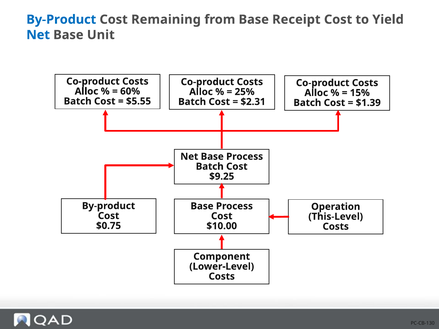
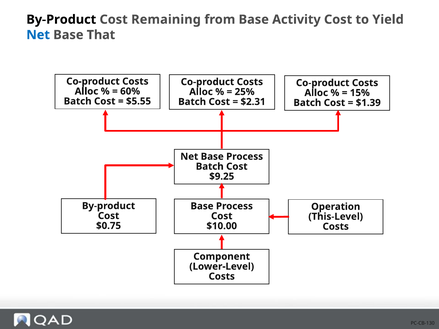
By-Product colour: blue -> black (61, 20)
Receipt: Receipt -> Activity (296, 20)
Unit: Unit -> That (101, 35)
